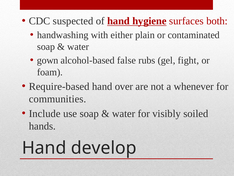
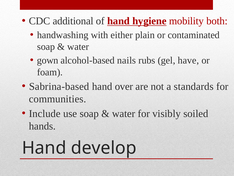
suspected: suspected -> additional (73, 21)
surfaces: surfaces -> mobility (186, 21)
false: false -> nails (127, 60)
fight: fight -> have (188, 60)
Require-based: Require-based -> Sabrina-based (59, 86)
whenever: whenever -> standards (194, 86)
